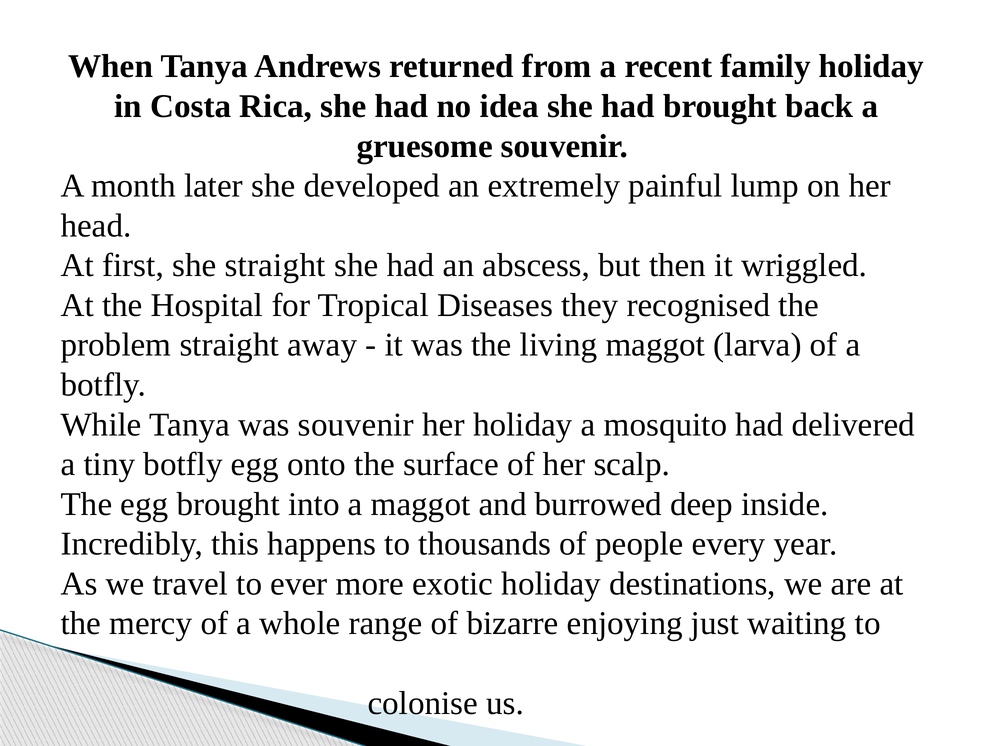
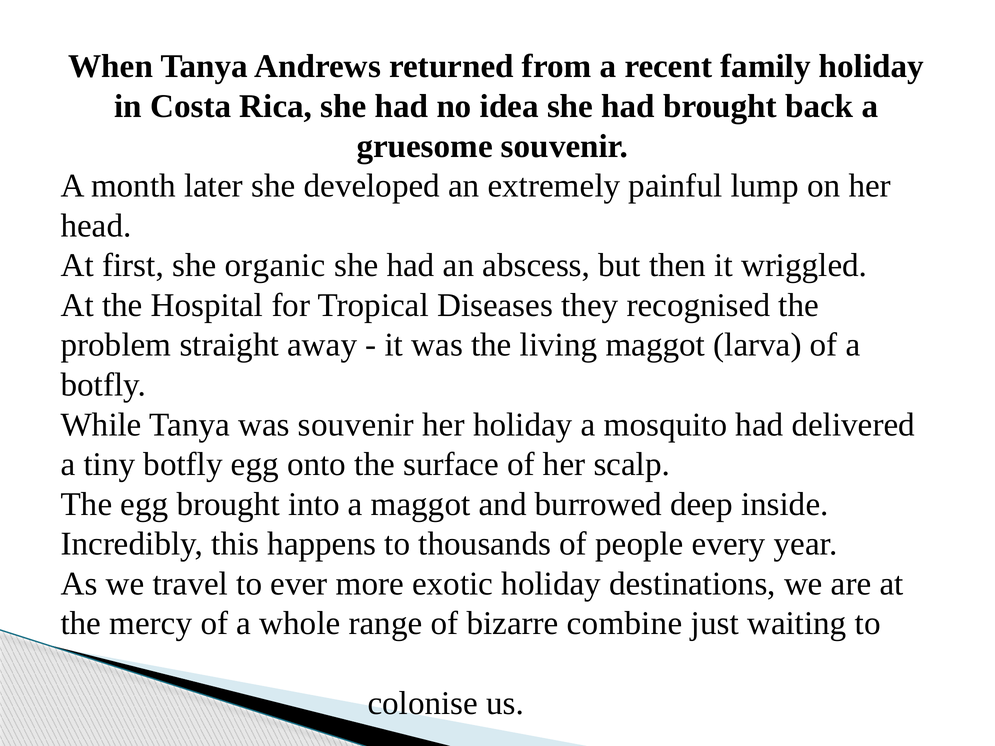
she straight: straight -> organic (275, 266)
enjoying: enjoying -> combine (625, 624)
